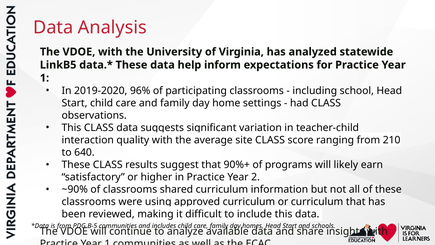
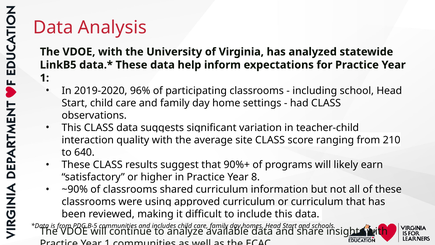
2: 2 -> 8 (256, 177)
